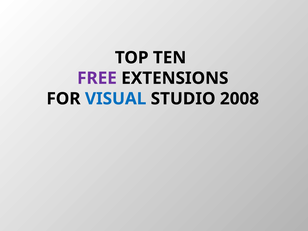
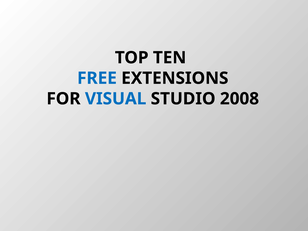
FREE colour: purple -> blue (97, 78)
